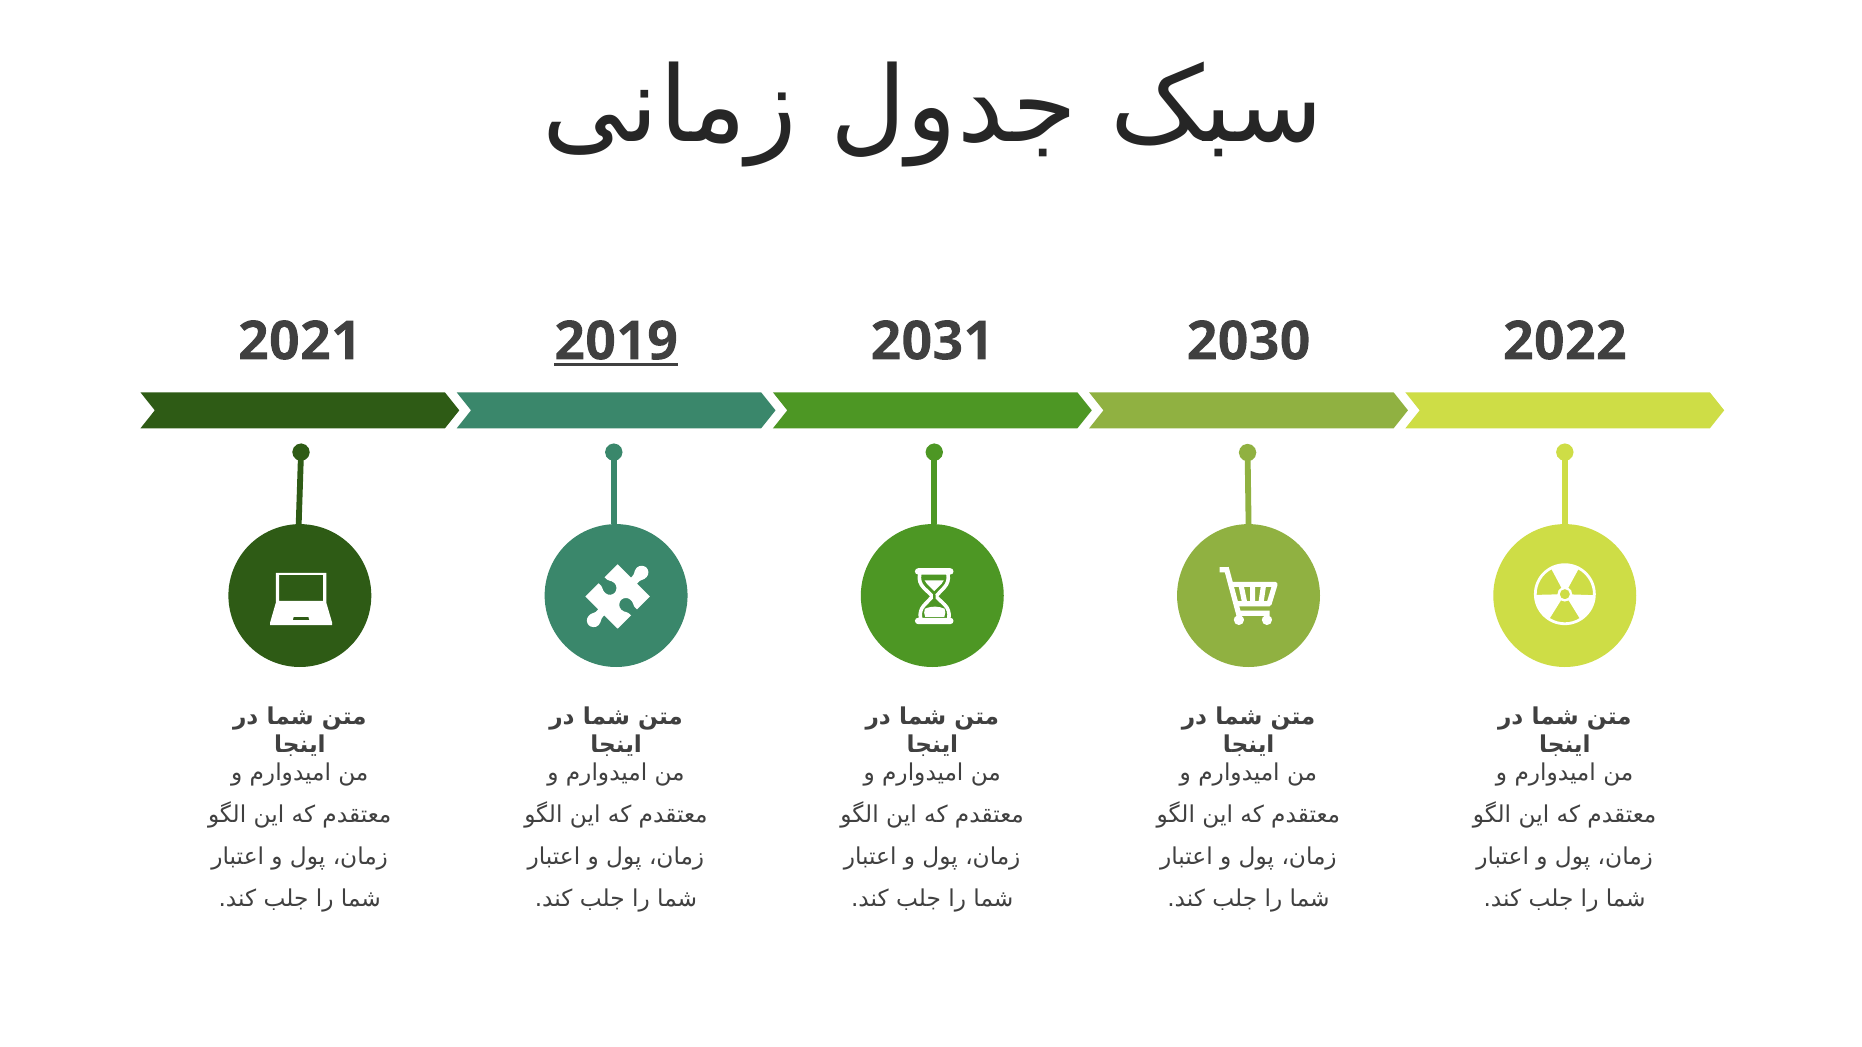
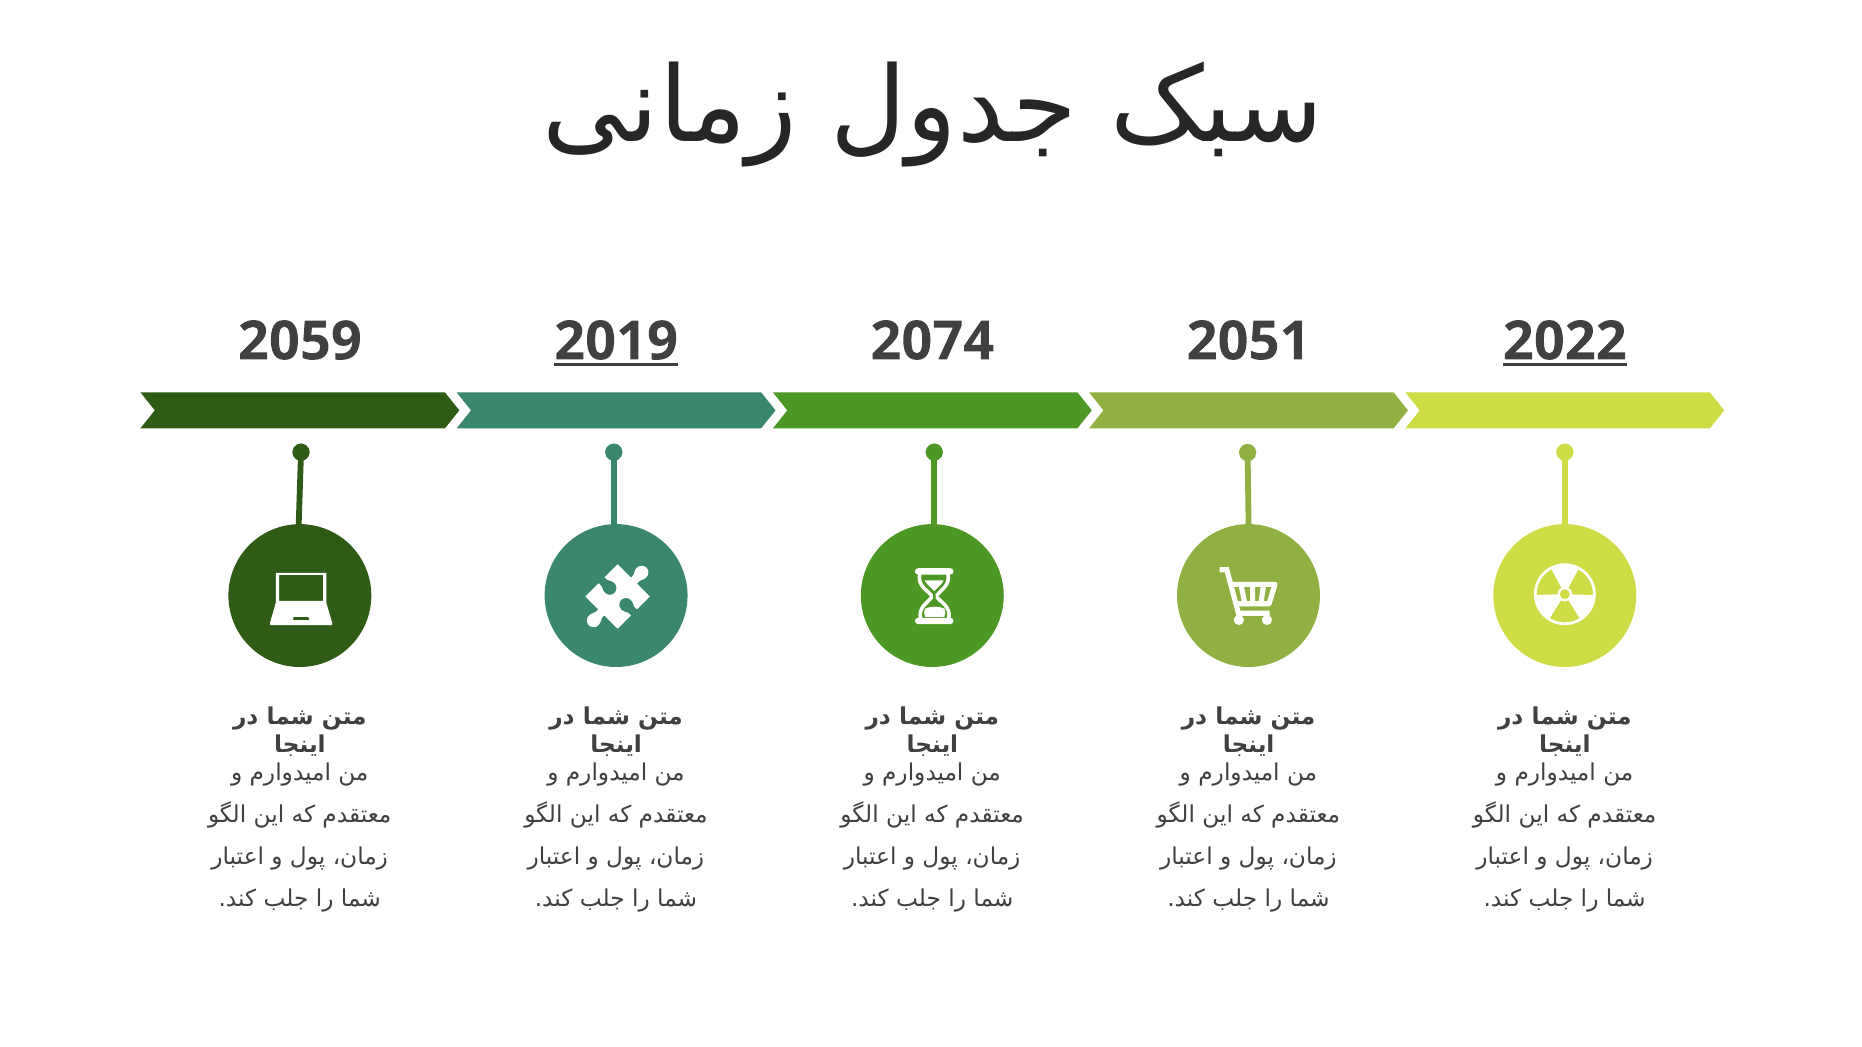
2021: 2021 -> 2059 (300, 342)
2031: 2031 -> 2074 (932, 342)
2030: 2030 -> 2051 (1249, 342)
2022 underline: none -> present (1565, 342)
